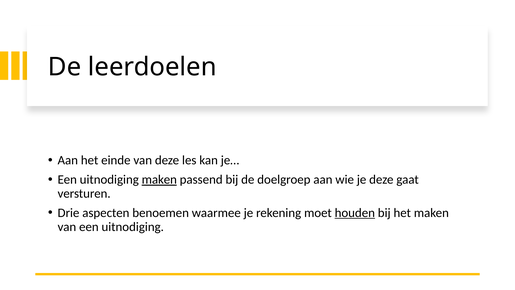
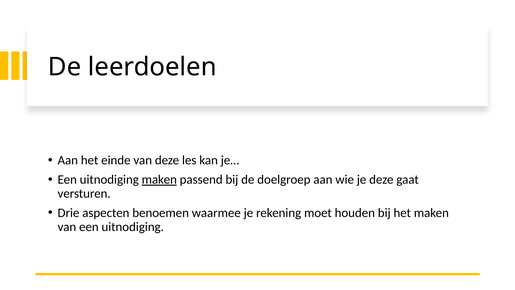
houden underline: present -> none (355, 213)
